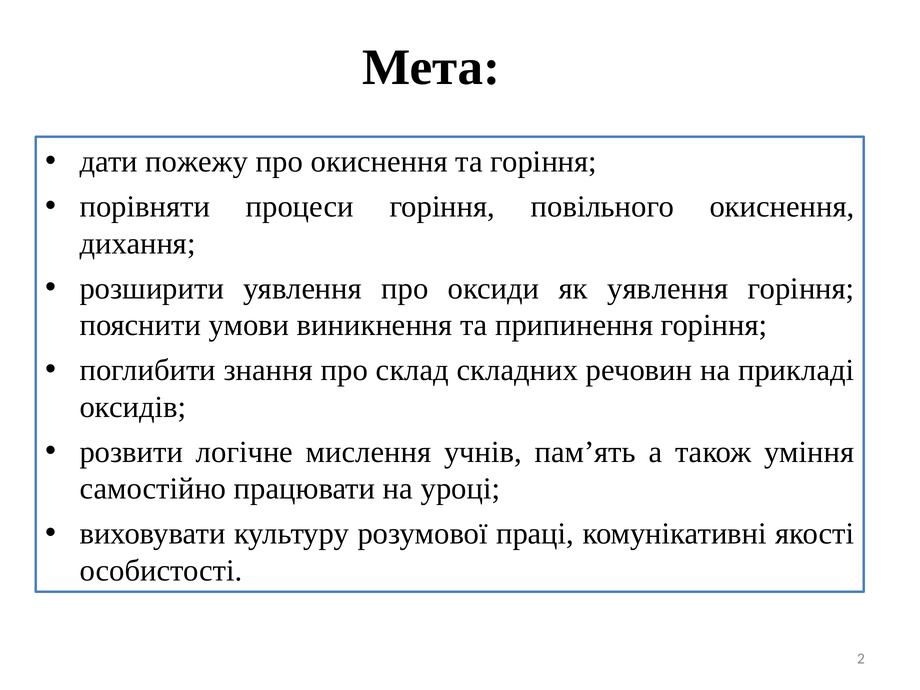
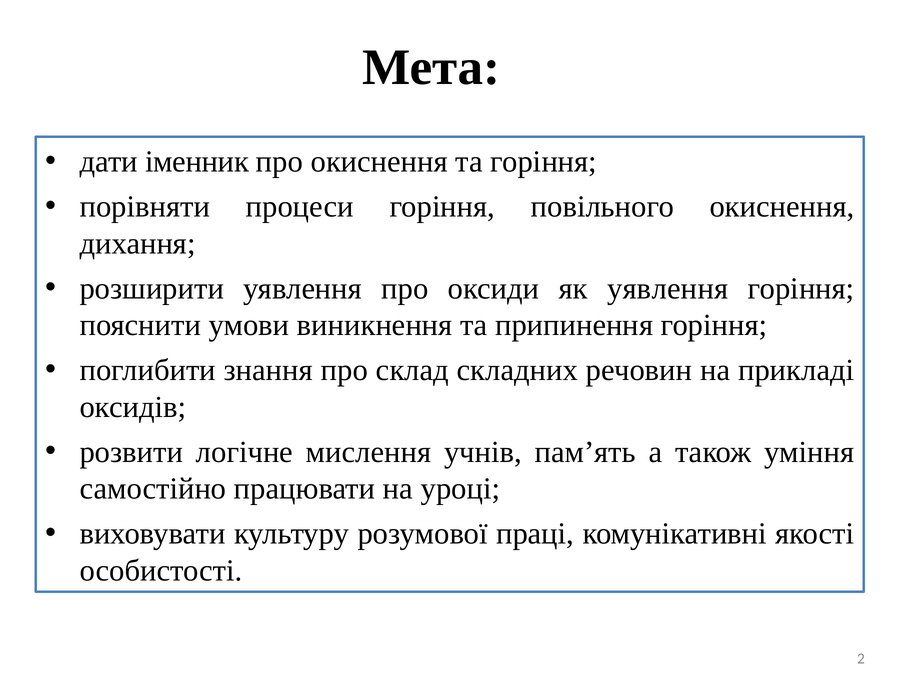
пожежу: пожежу -> іменник (197, 162)
